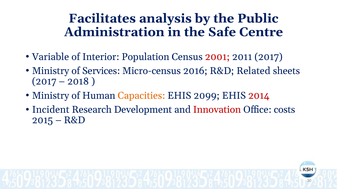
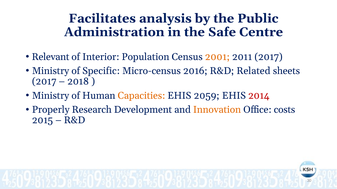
Variable: Variable -> Relevant (51, 57)
2001 colour: red -> orange (217, 57)
Services: Services -> Specific (101, 71)
2099: 2099 -> 2059 (207, 96)
Incident: Incident -> Properly (51, 110)
Innovation colour: red -> orange (217, 110)
